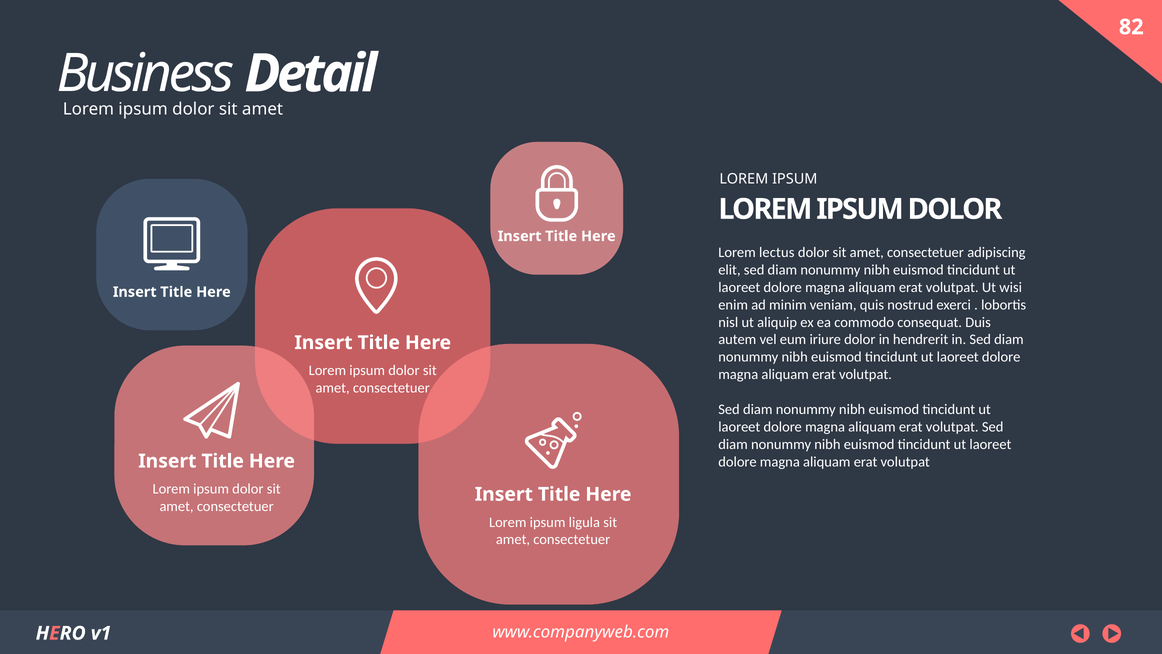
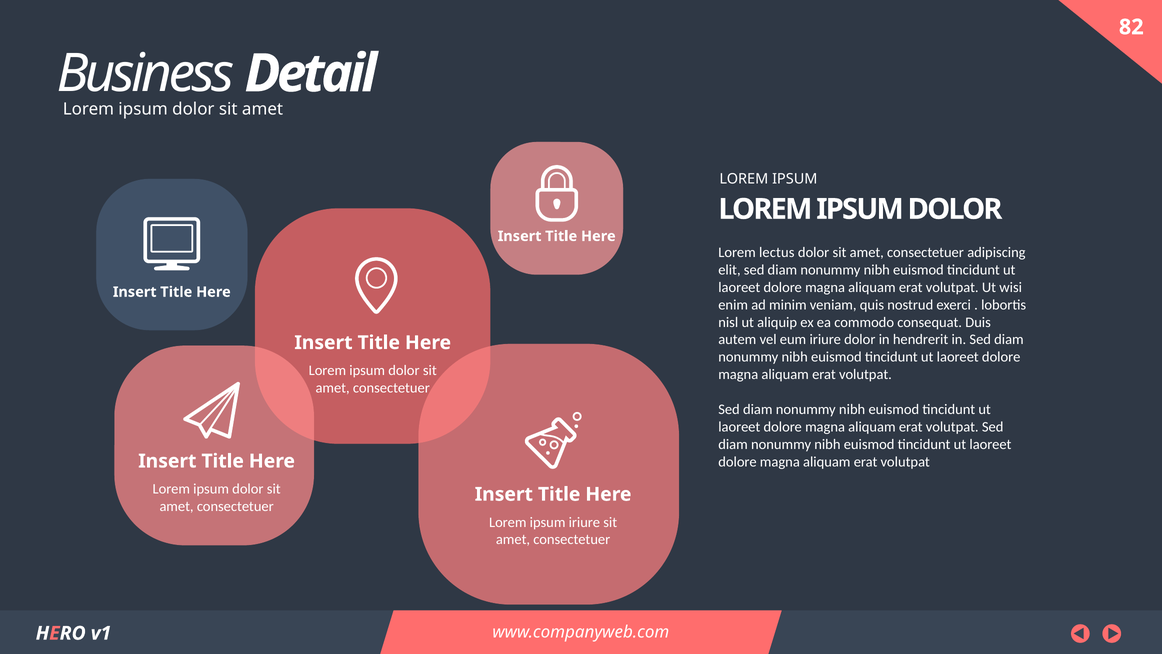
ipsum ligula: ligula -> iriure (584, 522)
